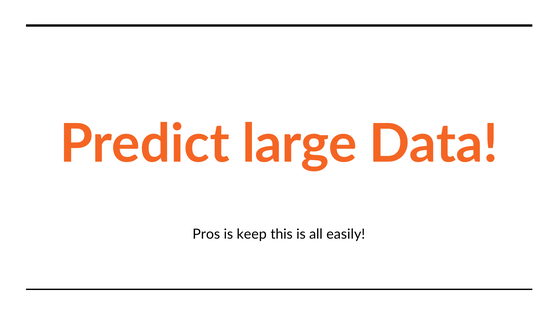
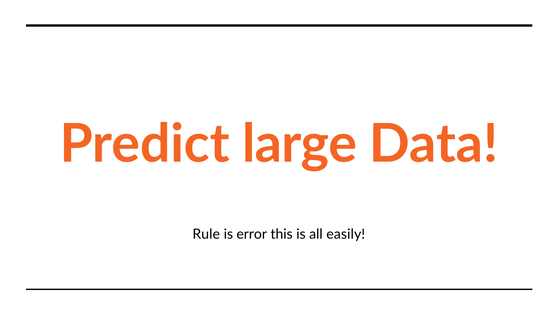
Pros: Pros -> Rule (206, 234)
keep: keep -> error (252, 234)
